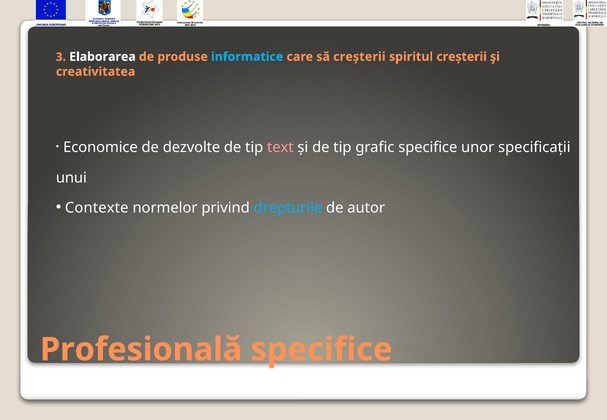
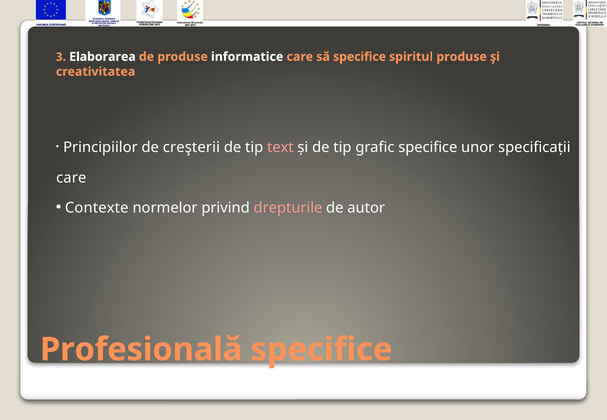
informatice colour: light blue -> white (247, 57)
să creşterii: creşterii -> specifice (360, 57)
spiritul creşterii: creşterii -> produse (462, 57)
Economice: Economice -> Principiilor (100, 148)
dezvolte: dezvolte -> creşterii (191, 148)
unui: unui -> care (71, 178)
drepturile colour: light blue -> pink (288, 208)
